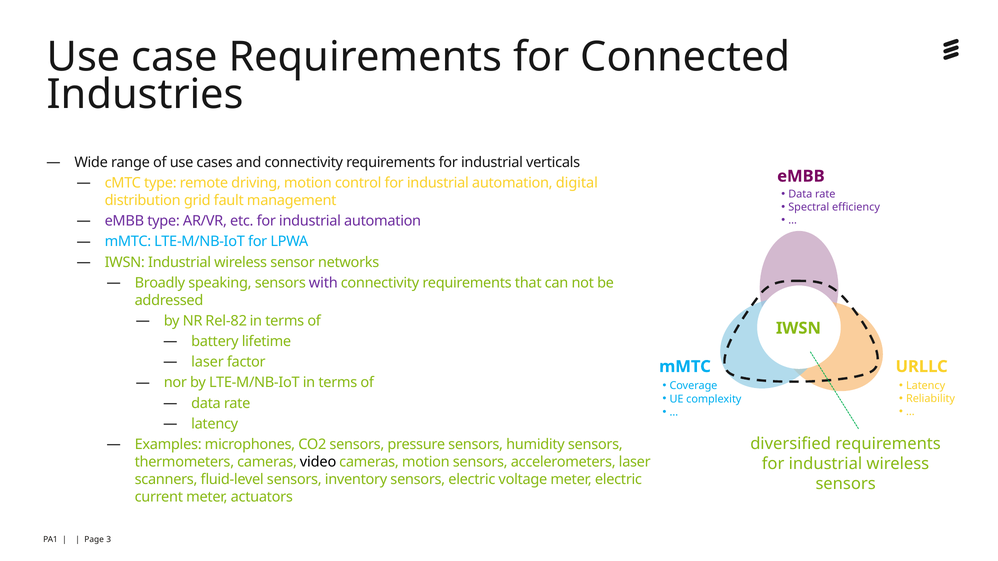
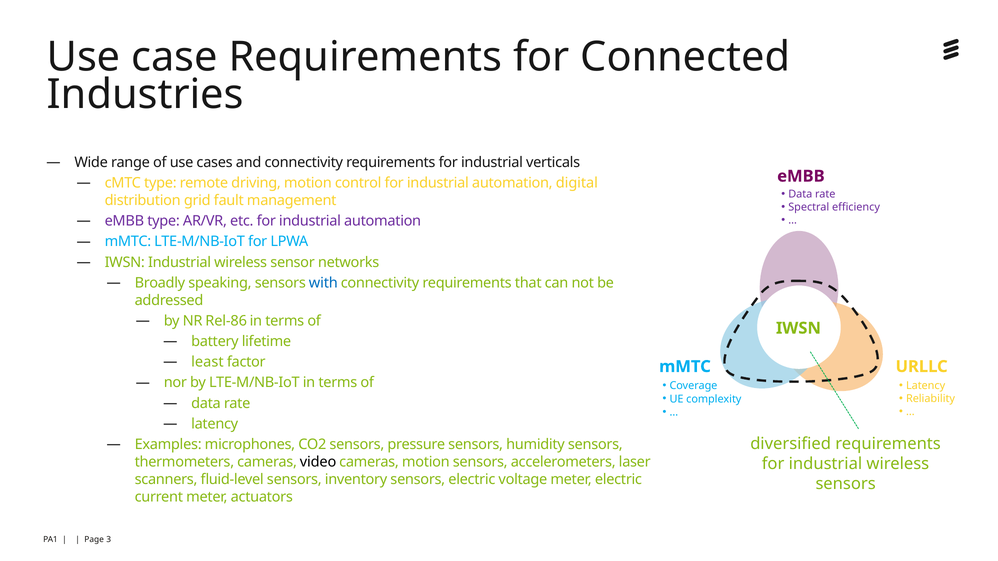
with colour: purple -> blue (323, 283)
Rel-82: Rel-82 -> Rel-86 (226, 321)
laser: laser -> least (207, 362)
